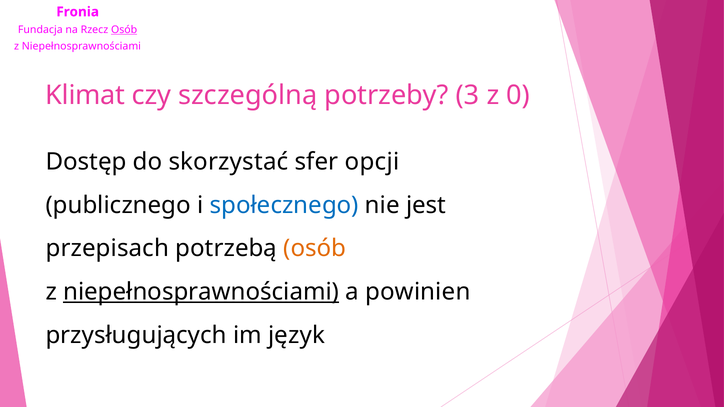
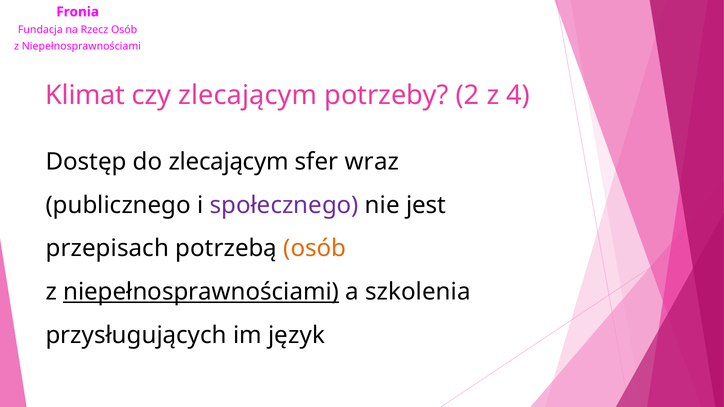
Osób underline: present -> none (124, 30)
czy szczególną: szczególną -> zlecającym (248, 95)
3: 3 -> 2 (468, 95)
0: 0 -> 4 (518, 95)
do skorzystać: skorzystać -> zlecającym (229, 162)
opcji: opcji -> wraz (372, 162)
społecznego colour: blue -> purple (284, 205)
powinien: powinien -> szkolenia (418, 292)
